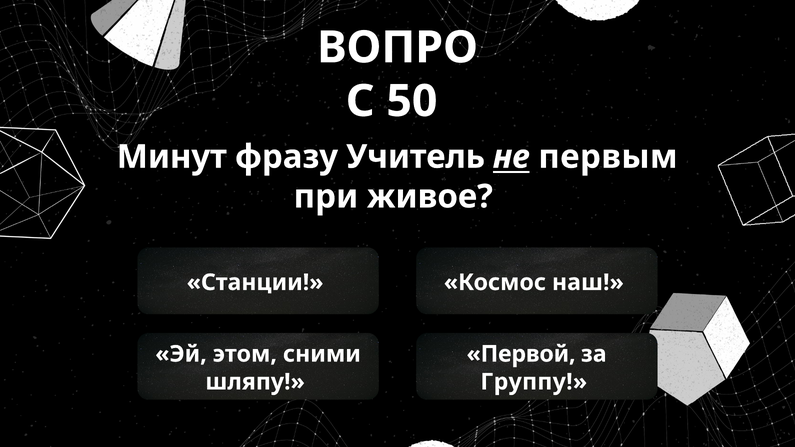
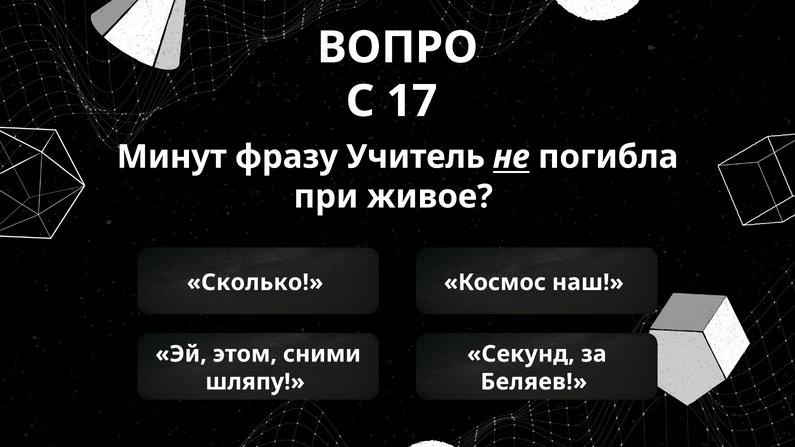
50: 50 -> 17 (412, 101)
первым: первым -> погибла (608, 157)
Станции: Станции -> Сколько (255, 283)
Первой: Первой -> Секунд (521, 354)
Группу: Группу -> Беляев (534, 382)
